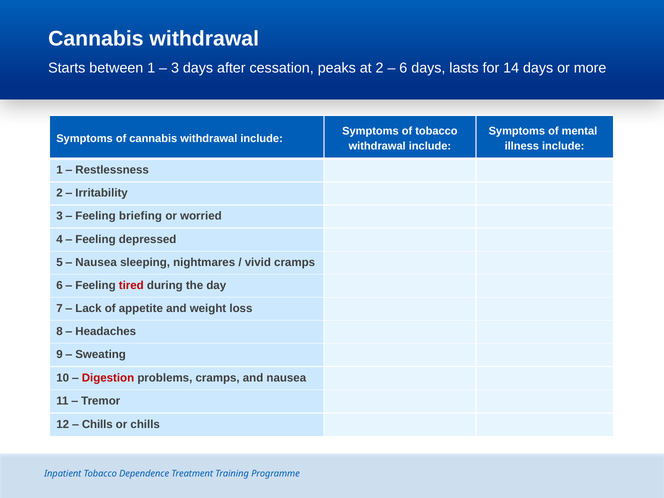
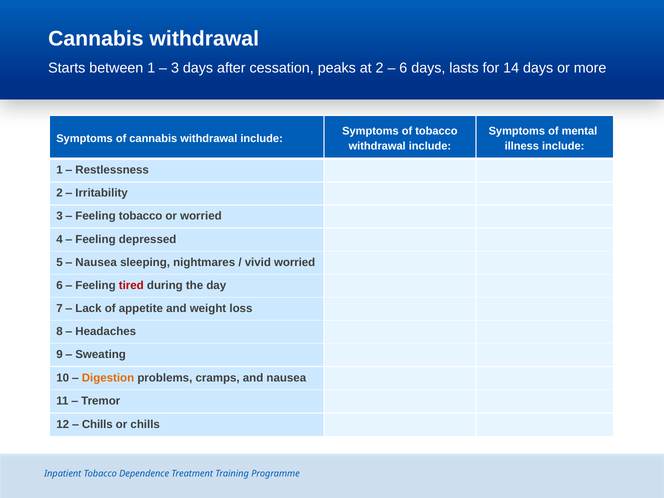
Feeling briefing: briefing -> tobacco (141, 216)
vivid cramps: cramps -> worried (295, 262)
Digestion colour: red -> orange (108, 378)
